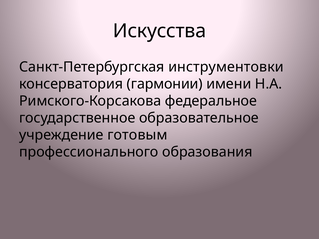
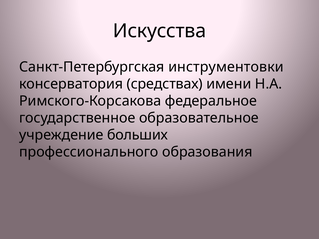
гармонии: гармонии -> средствах (165, 84)
готовым: готовым -> больших (138, 135)
